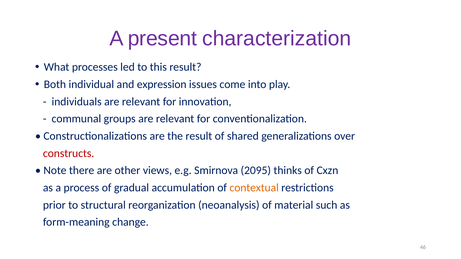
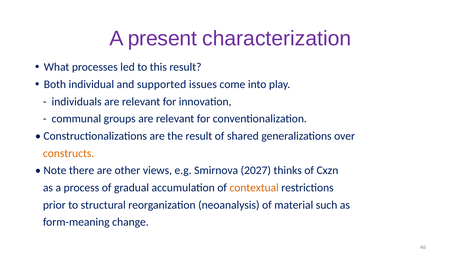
expression: expression -> supported (162, 84)
constructs colour: red -> orange (69, 153)
2095: 2095 -> 2027 (256, 171)
